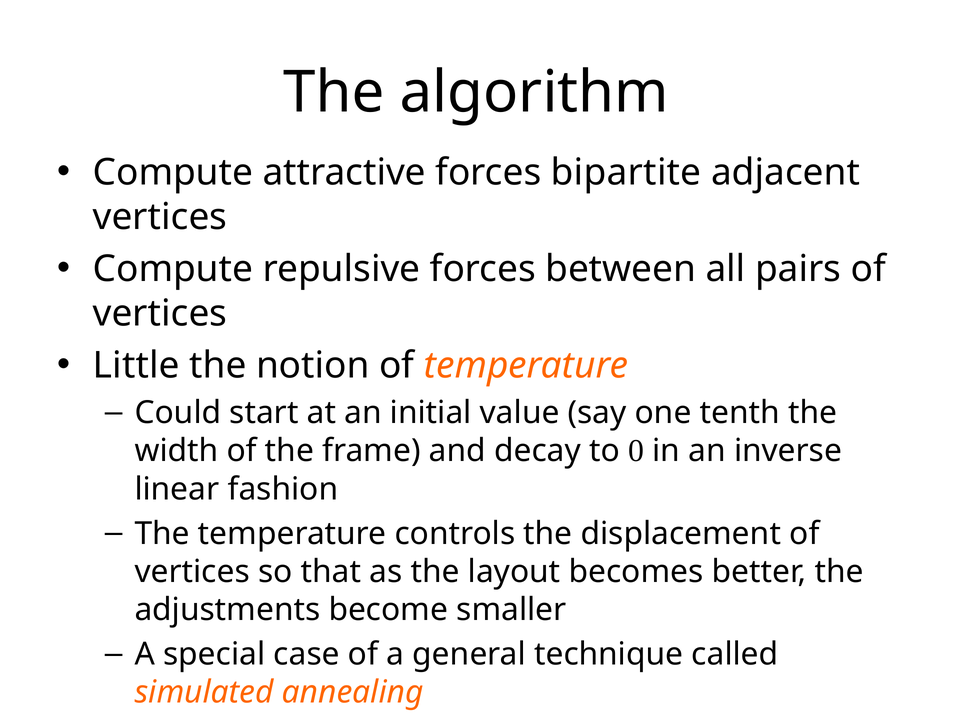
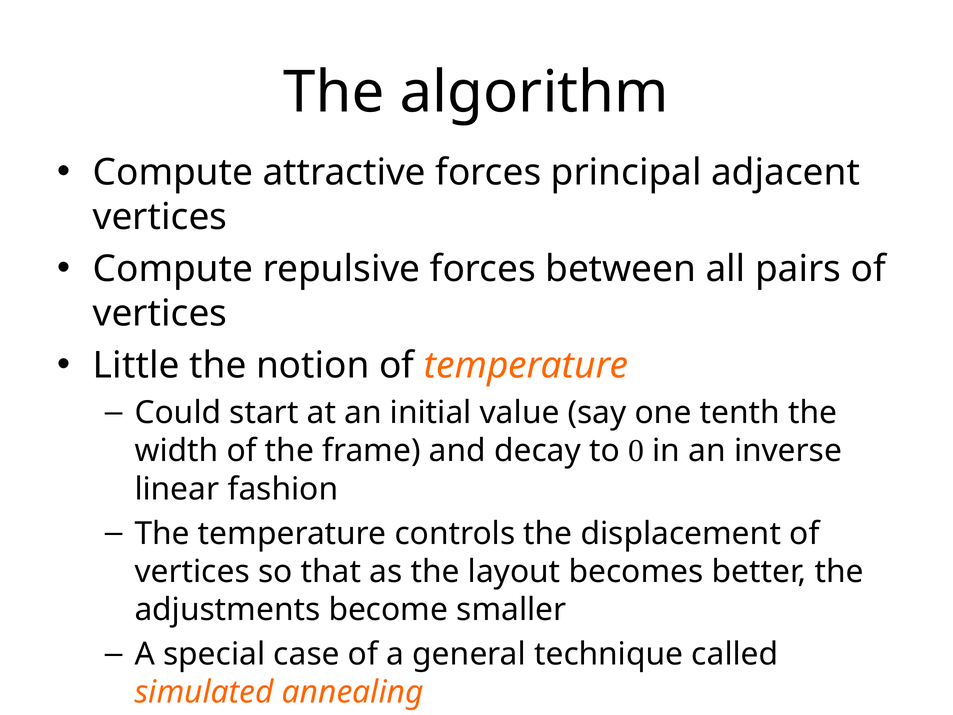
bipartite: bipartite -> principal (626, 173)
